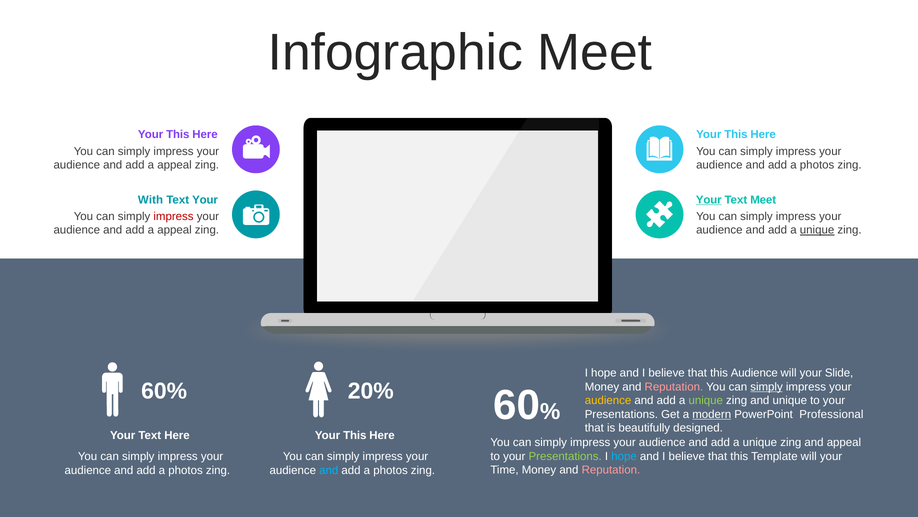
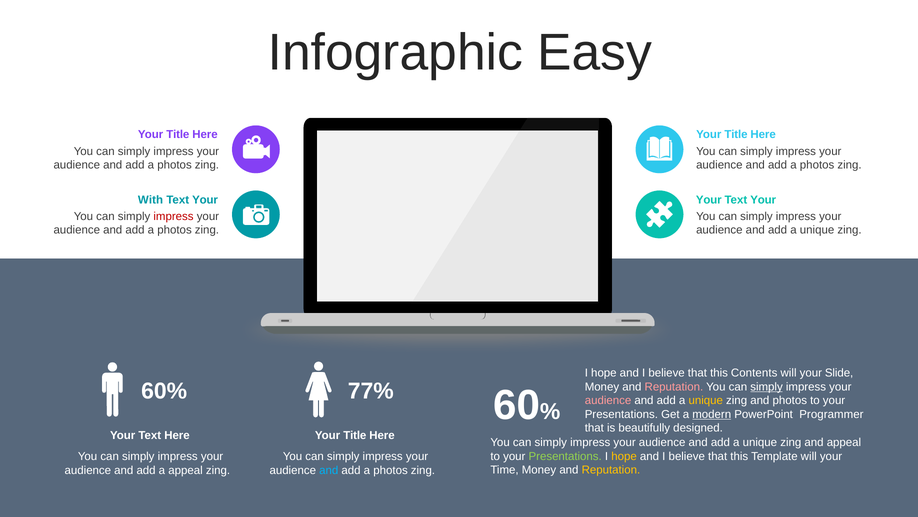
Infographic Meet: Meet -> Easy (595, 53)
This: This -> Title (178, 135)
This: This -> Title (736, 135)
appeal: appeal -> photos (175, 165)
Your underline: present -> none (709, 200)
Meet: Meet -> Your (763, 200)
appeal: appeal -> photos (175, 230)
unique underline: present -> none (817, 230)
this Audience: Audience -> Contents (754, 373)
20%: 20% -> 77% (371, 391)
audience colour: yellow -> pink (608, 400)
unique colour: light green -> yellow (706, 400)
and unique: unique -> photos (790, 400)
Professional: Professional -> Programmer (831, 414)
This: This -> Title (355, 435)
hope colour: light blue -> yellow (624, 456)
Reputation colour: pink -> yellow (611, 470)
photos: photos -> appeal (186, 470)
